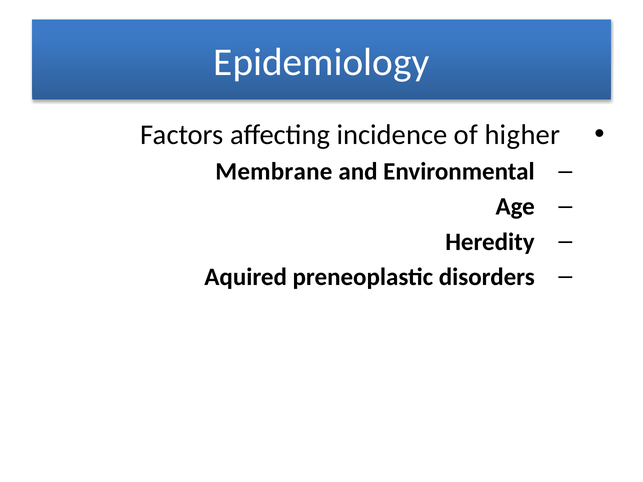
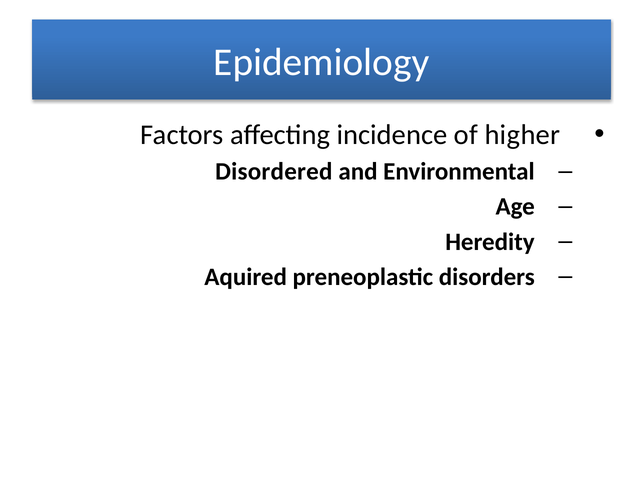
Membrane: Membrane -> Disordered (274, 172)
